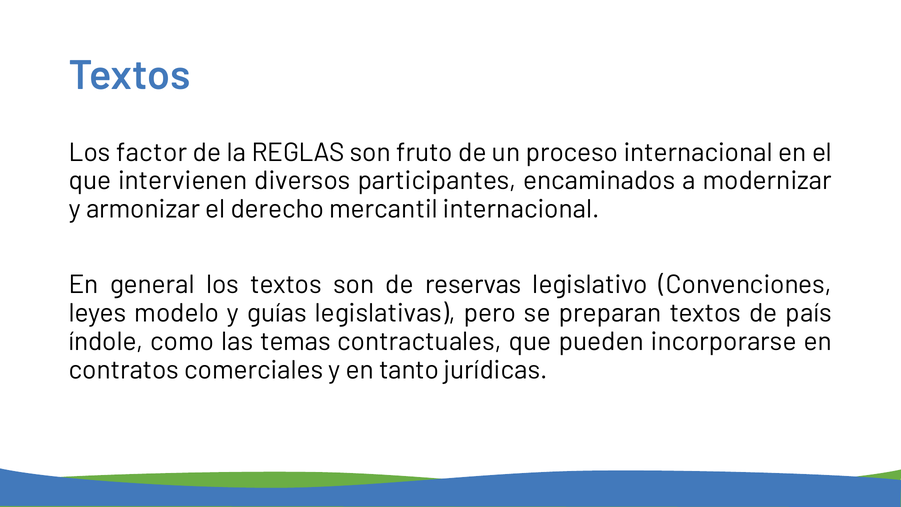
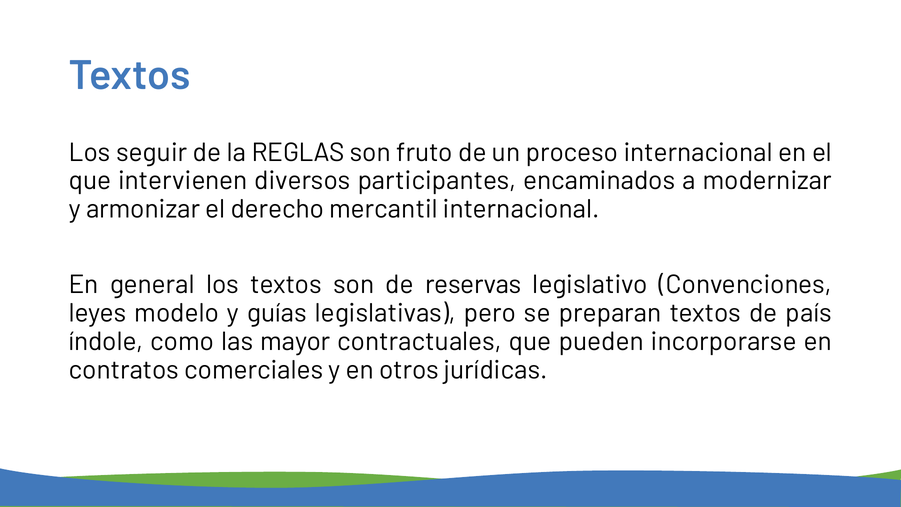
factor: factor -> seguir (152, 152)
temas: temas -> mayor (295, 341)
tanto: tanto -> otros (409, 370)
